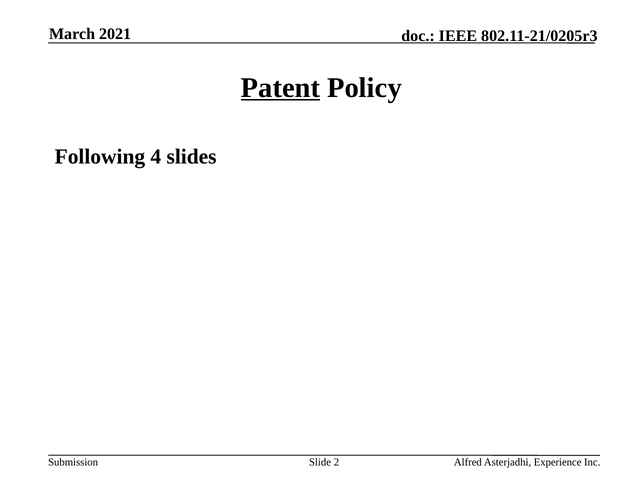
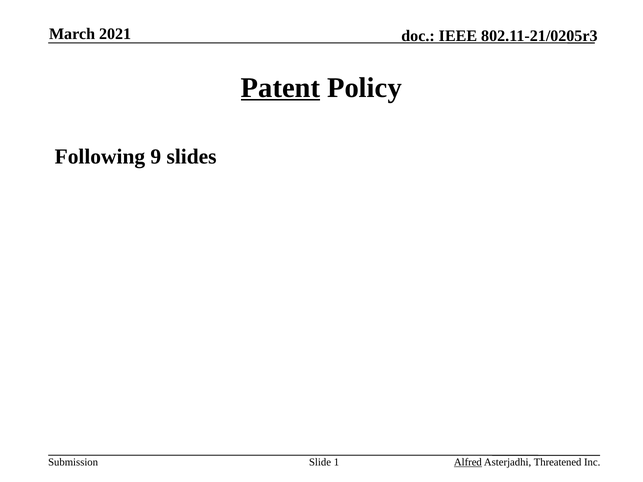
4: 4 -> 9 (156, 157)
2: 2 -> 1 (336, 463)
Alfred underline: none -> present (468, 463)
Experience: Experience -> Threatened (558, 463)
